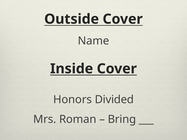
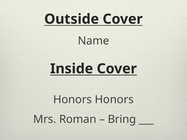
Honors Divided: Divided -> Honors (114, 100)
